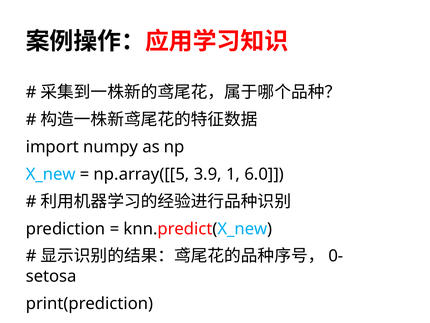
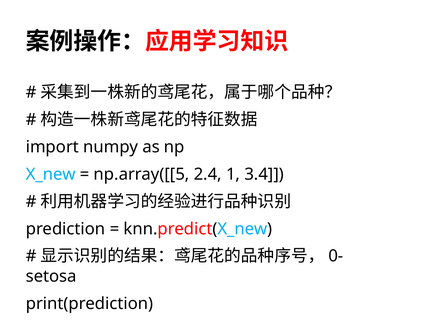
3.9: 3.9 -> 2.4 (208, 174)
6.0: 6.0 -> 3.4 (264, 174)
